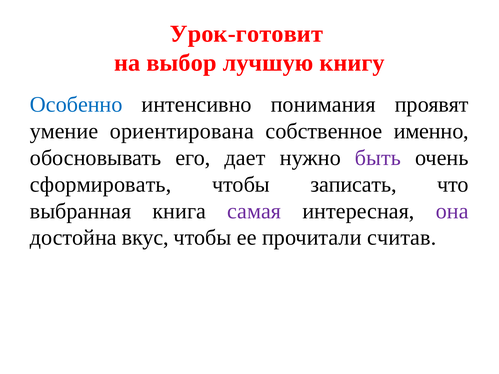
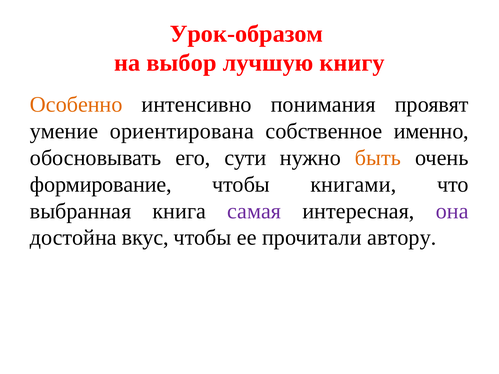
Урок-готовит: Урок-готовит -> Урок-образом (246, 34)
Особенно colour: blue -> orange (76, 105)
дает: дает -> сути (245, 158)
быть colour: purple -> orange (378, 158)
сформировать: сформировать -> формирование (101, 185)
записать: записать -> книгами (353, 185)
считав: считав -> автору (402, 238)
